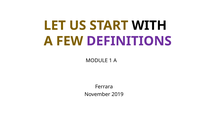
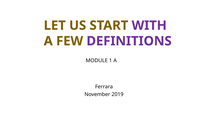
WITH colour: black -> purple (149, 25)
